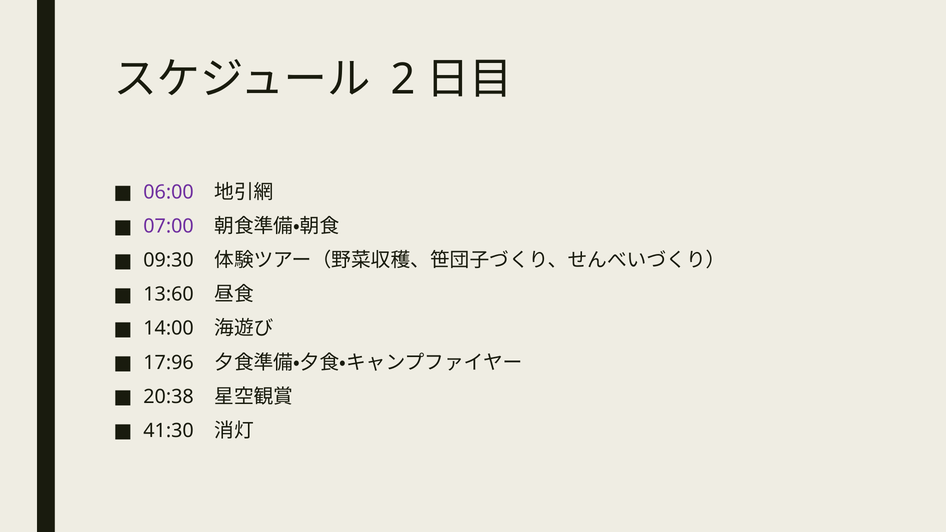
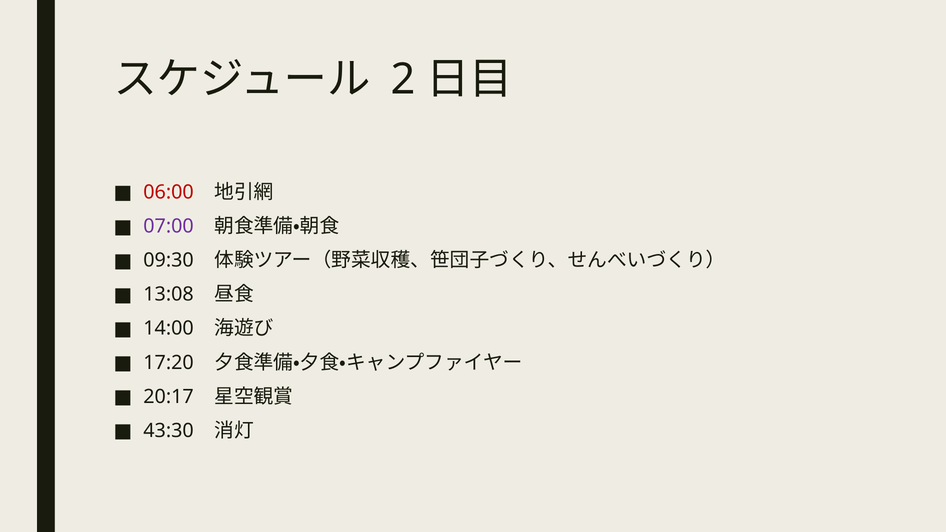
06:00 colour: purple -> red (169, 192)
13:60: 13:60 -> 13:08 (169, 294)
17:96: 17:96 -> 17:20 (169, 363)
20:38: 20:38 -> 20:17 (169, 397)
41:30: 41:30 -> 43:30 (169, 431)
